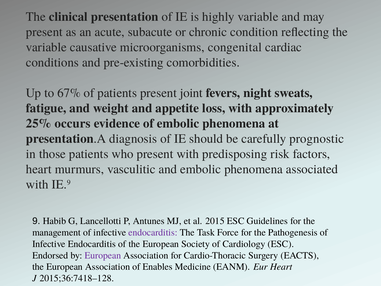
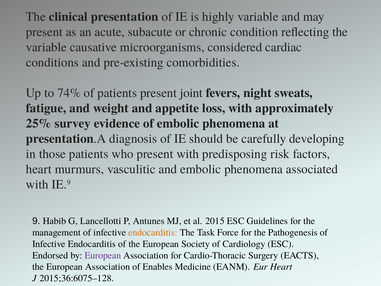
congenital: congenital -> considered (235, 47)
67%: 67% -> 74% (69, 93)
occurs: occurs -> survey (73, 123)
prognostic: prognostic -> developing (317, 139)
endocarditis colour: purple -> orange (153, 232)
2015;36:7418–128: 2015;36:7418–128 -> 2015;36:6075–128 (77, 278)
